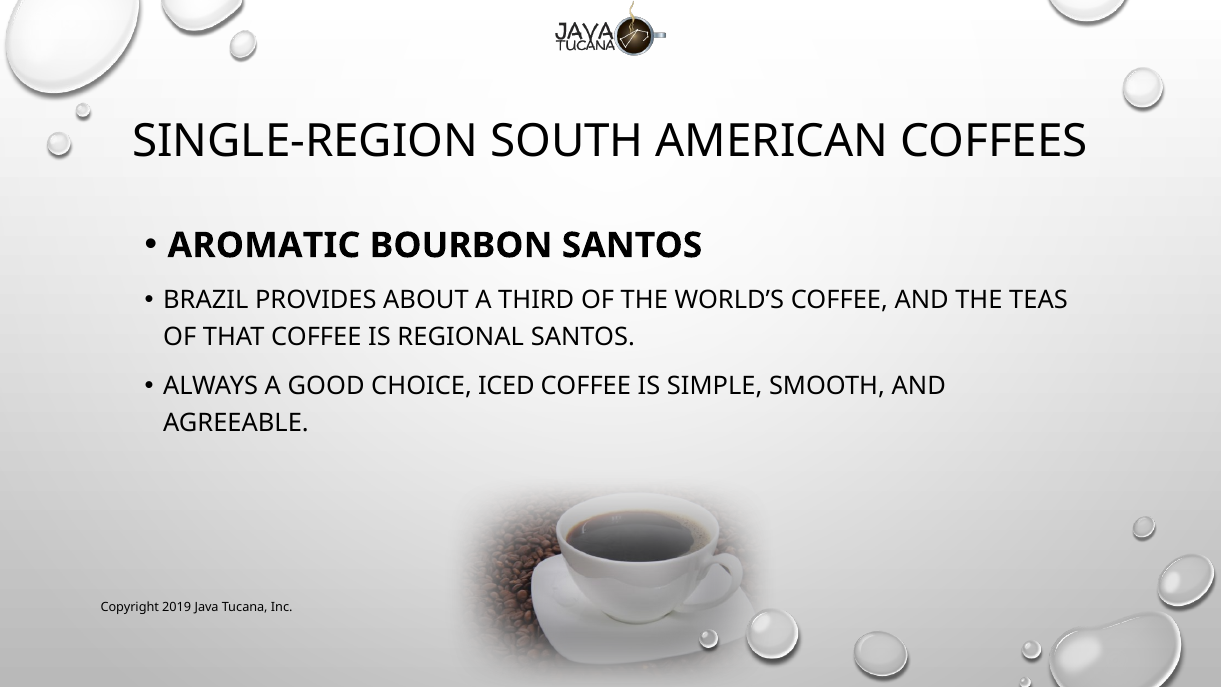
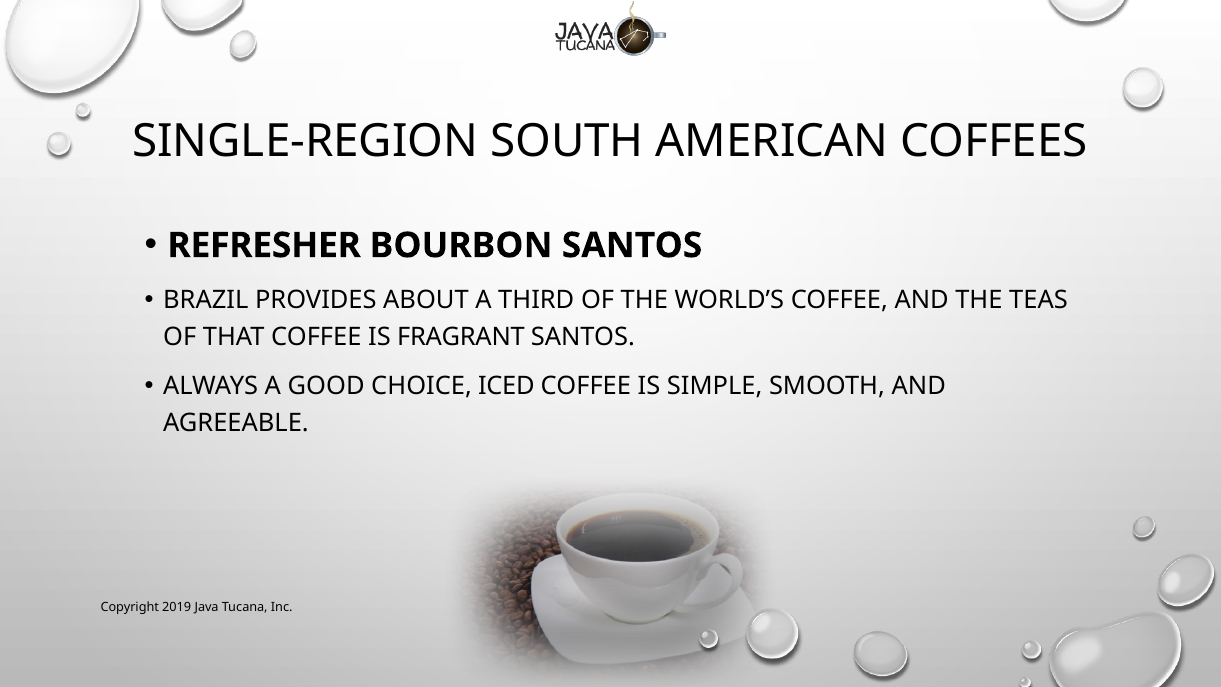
AROMATIC: AROMATIC -> REFRESHER (264, 245)
REGIONAL: REGIONAL -> FRAGRANT (461, 337)
